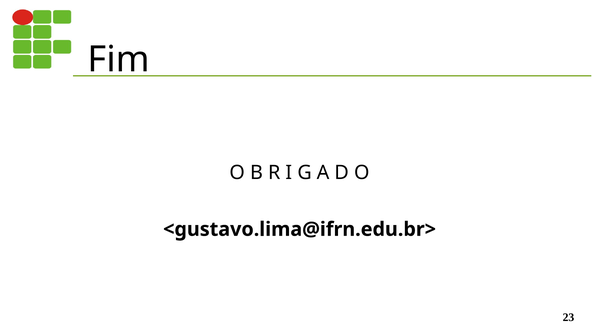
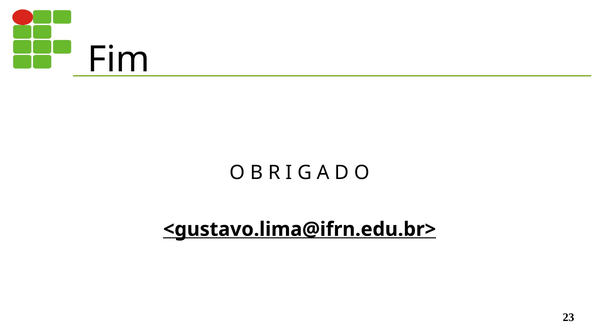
<gustavo.lima@ifrn.edu.br> underline: none -> present (300, 229)
